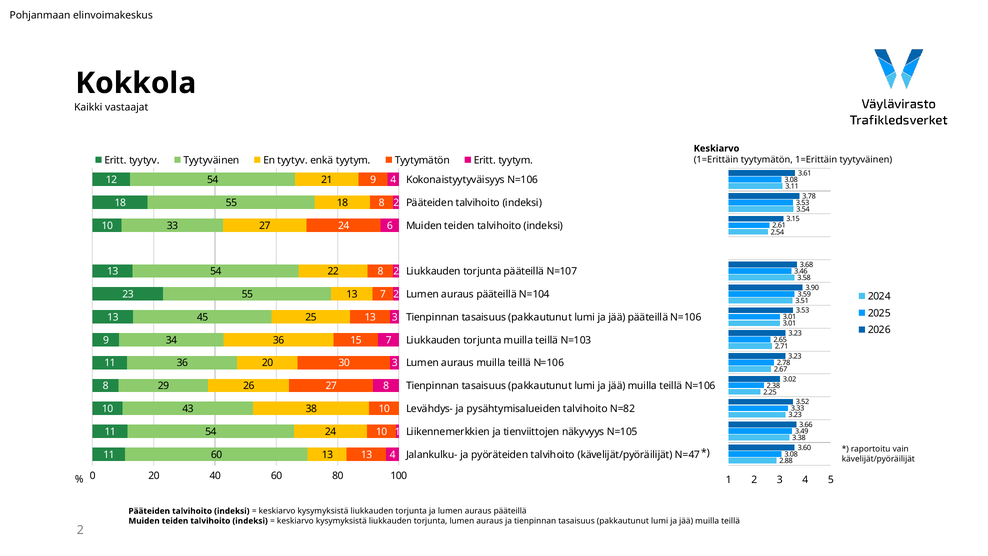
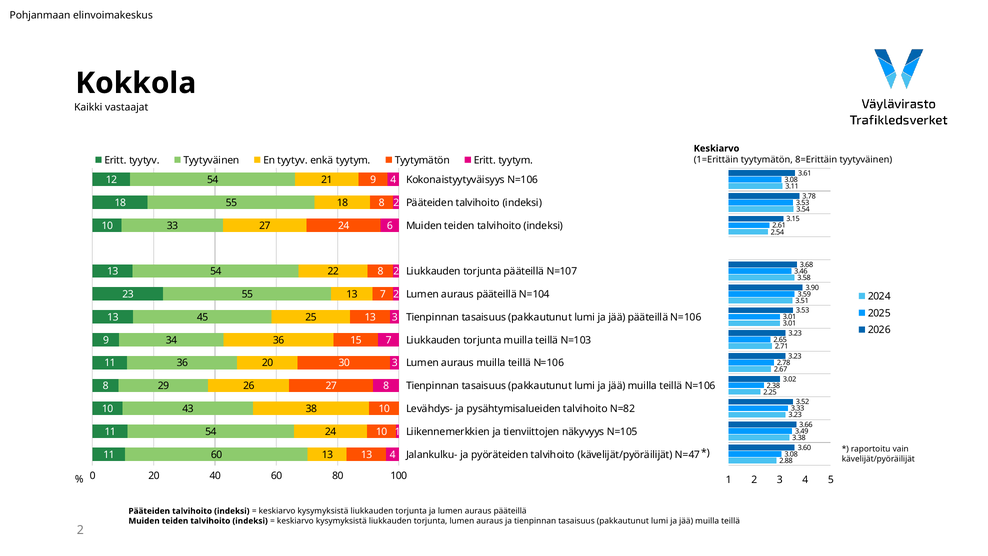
tyytymätön 1=Erittäin: 1=Erittäin -> 8=Erittäin (816, 160)
